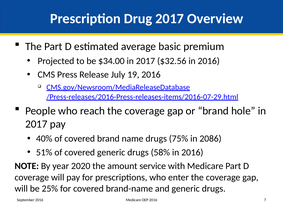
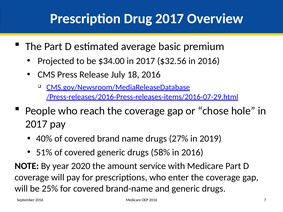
19: 19 -> 18 (133, 75)
or brand: brand -> chose (213, 111)
75%: 75% -> 27% (179, 139)
2086: 2086 -> 2019 (210, 139)
